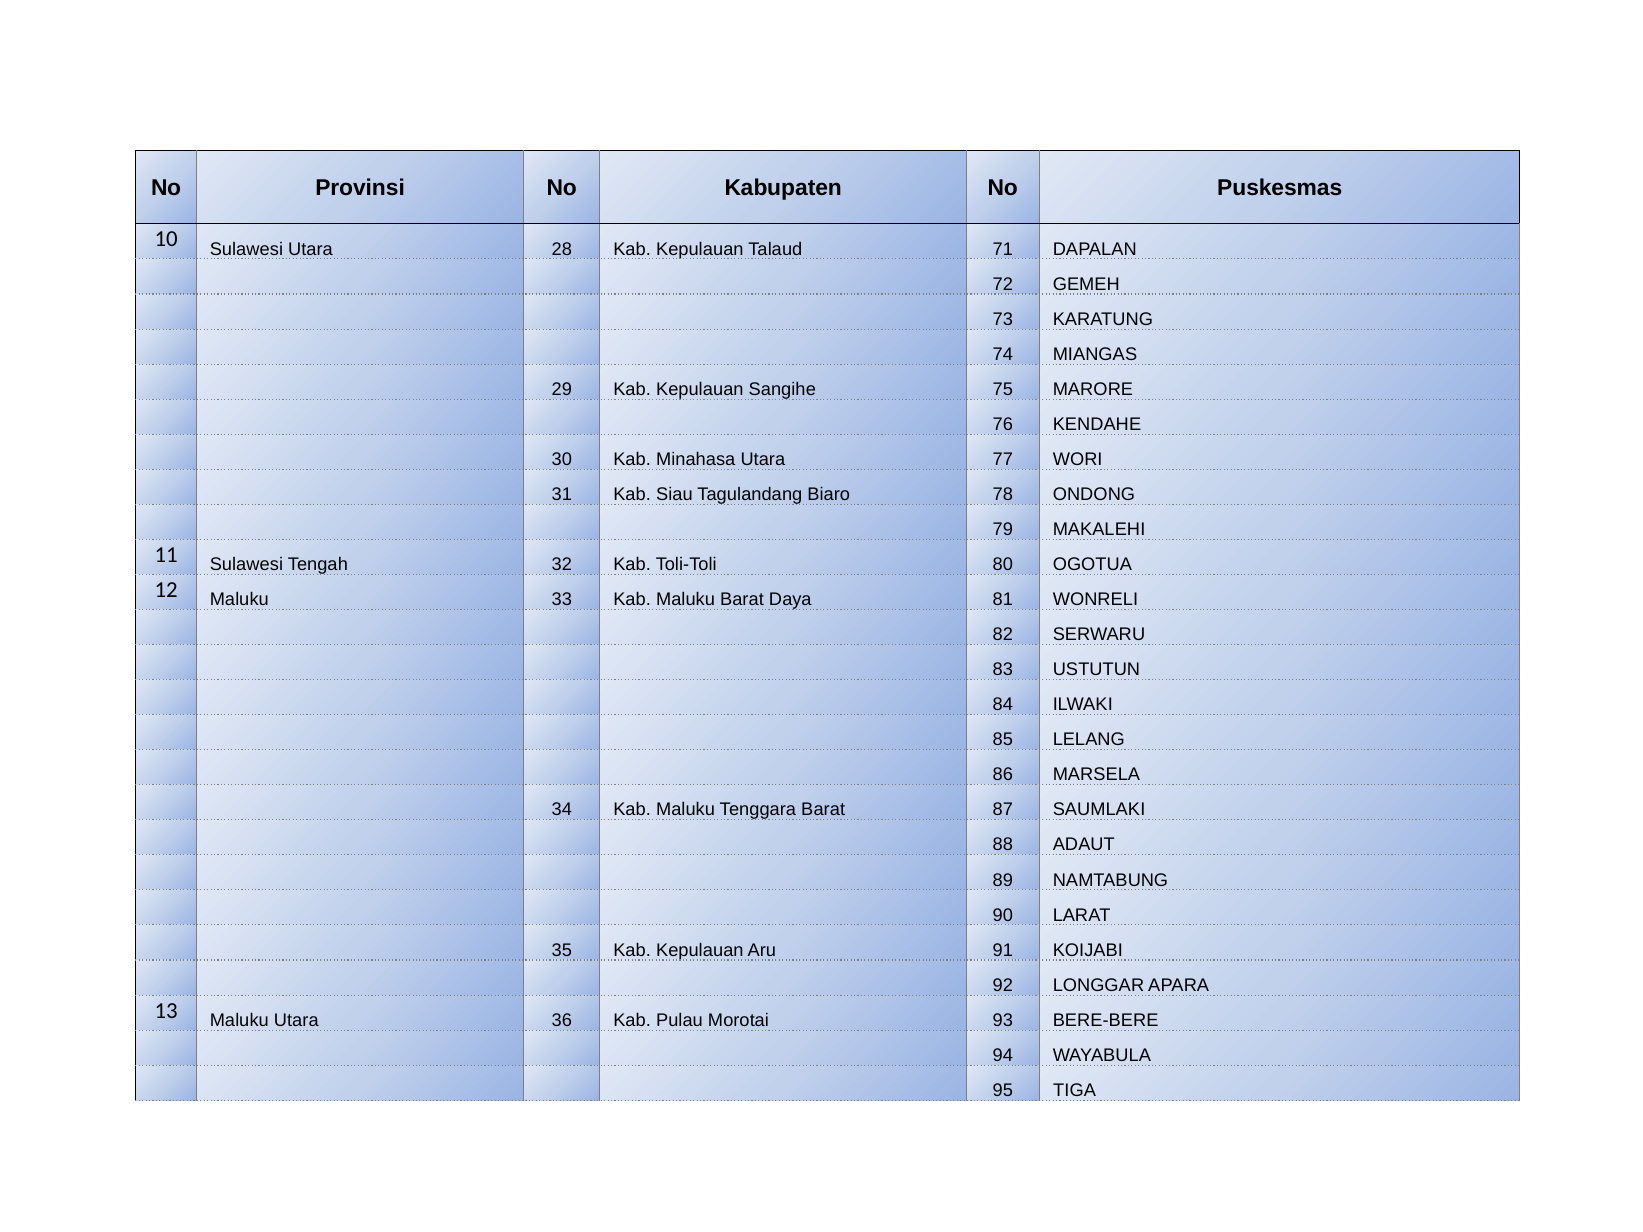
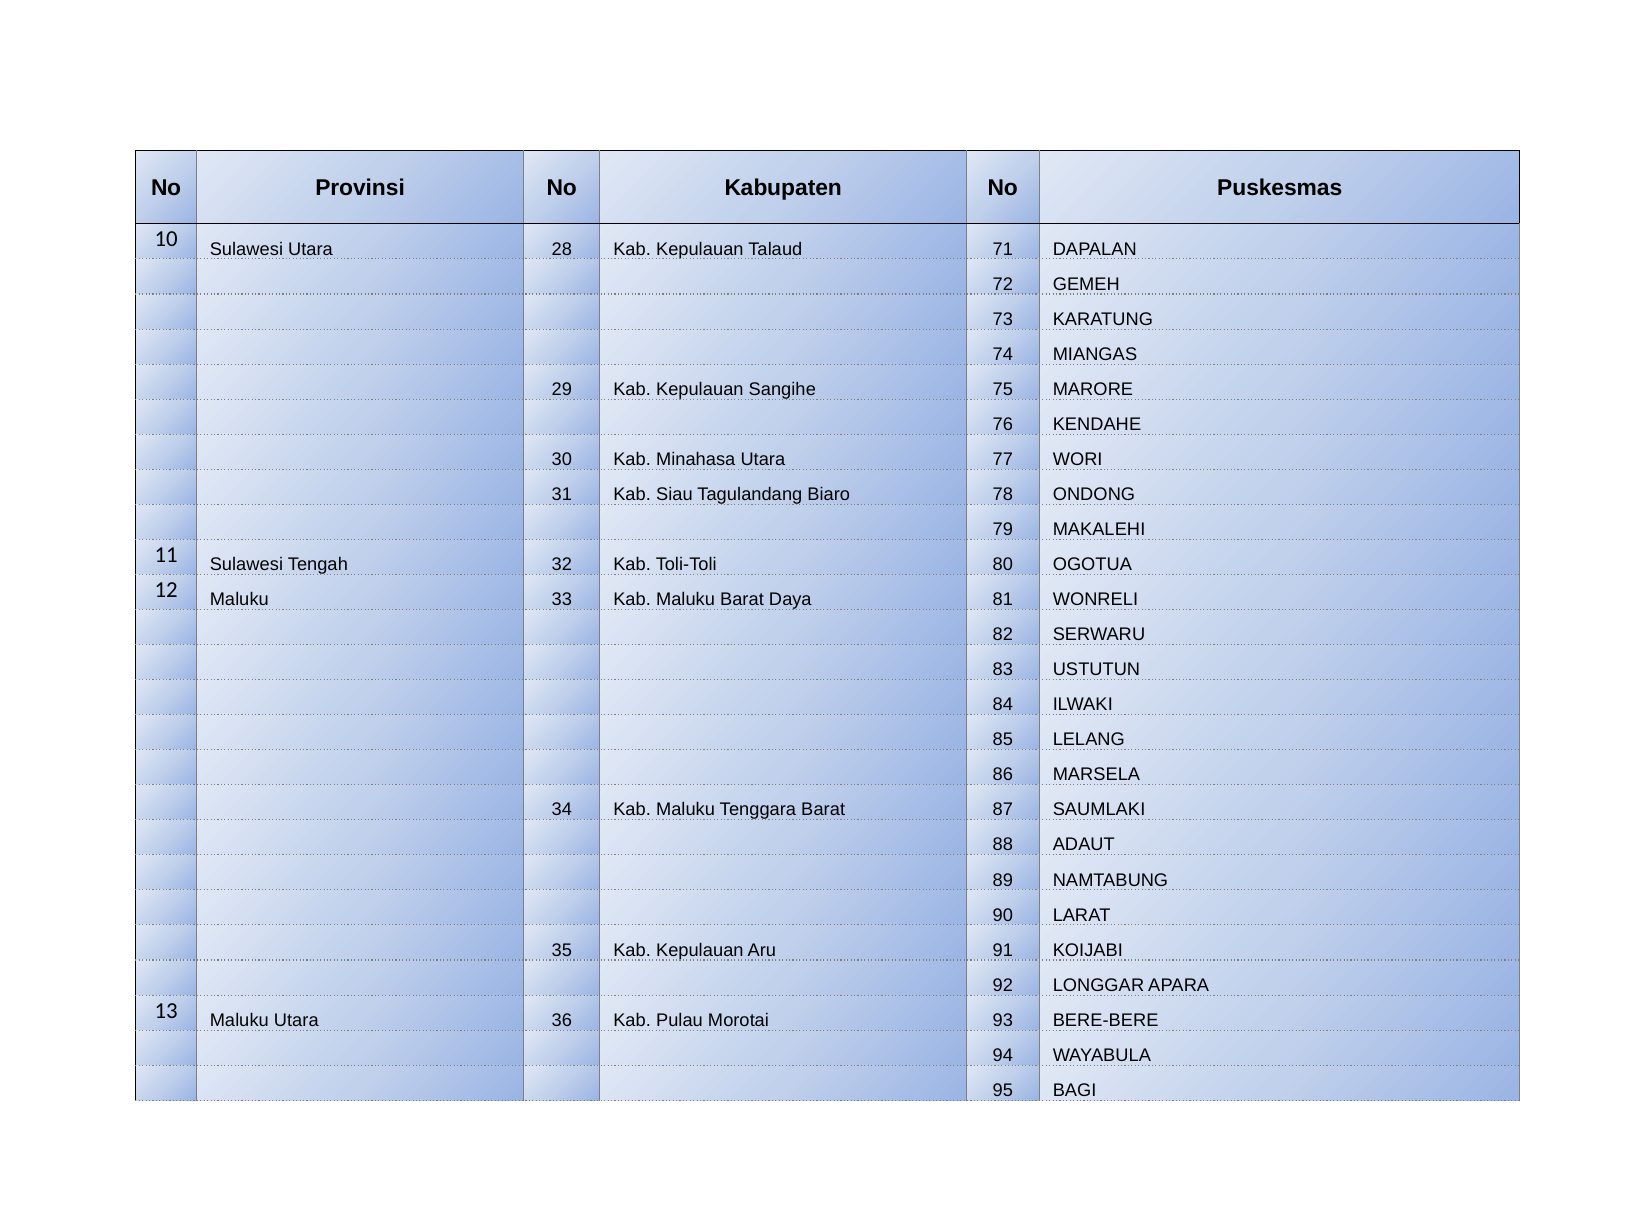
TIGA: TIGA -> BAGI (1075, 1091)
